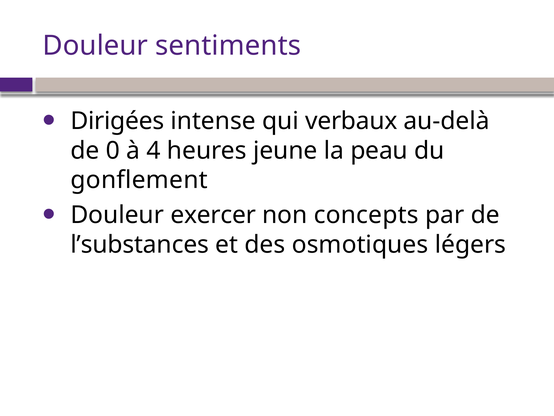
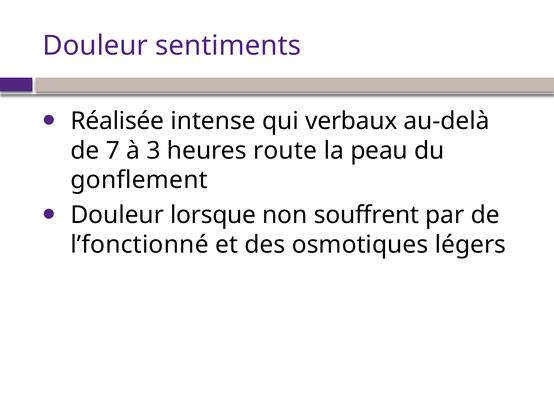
Dirigées: Dirigées -> Réalisée (117, 121)
0: 0 -> 7 (113, 150)
4: 4 -> 3 (154, 150)
jeune: jeune -> route (285, 150)
exercer: exercer -> lorsque (213, 215)
concepts: concepts -> souffrent (366, 215)
l’substances: l’substances -> l’fonctionné (139, 244)
